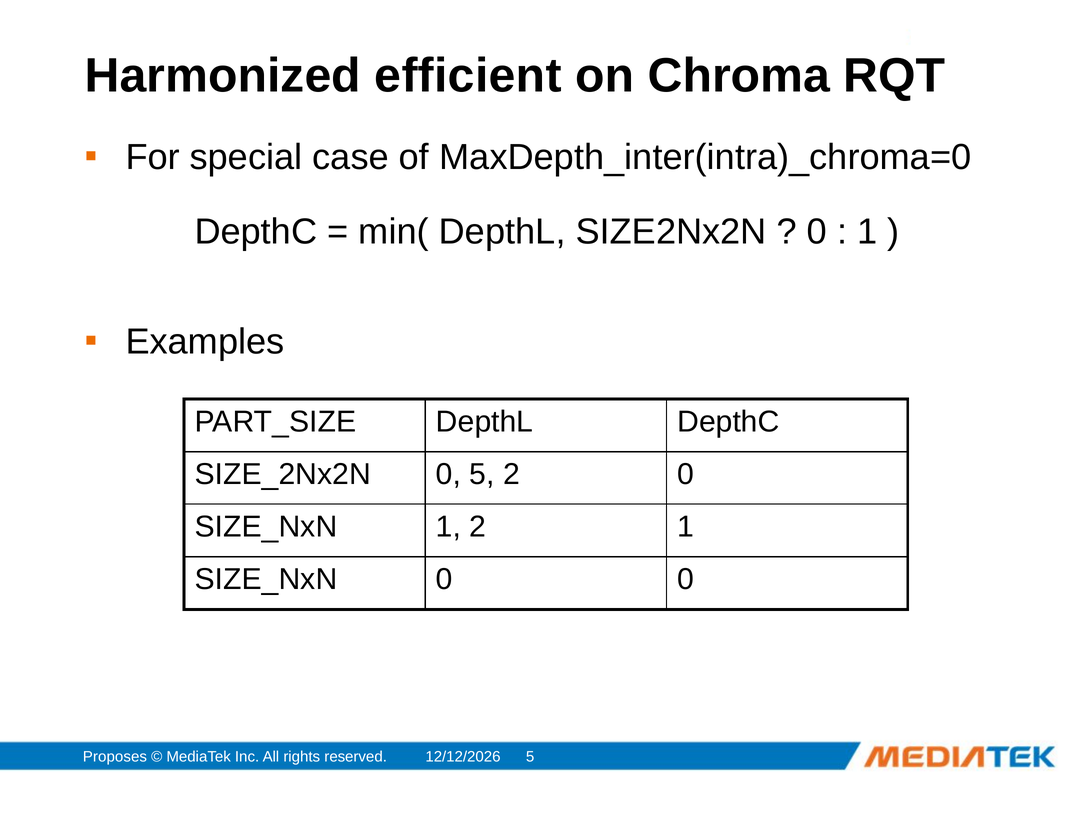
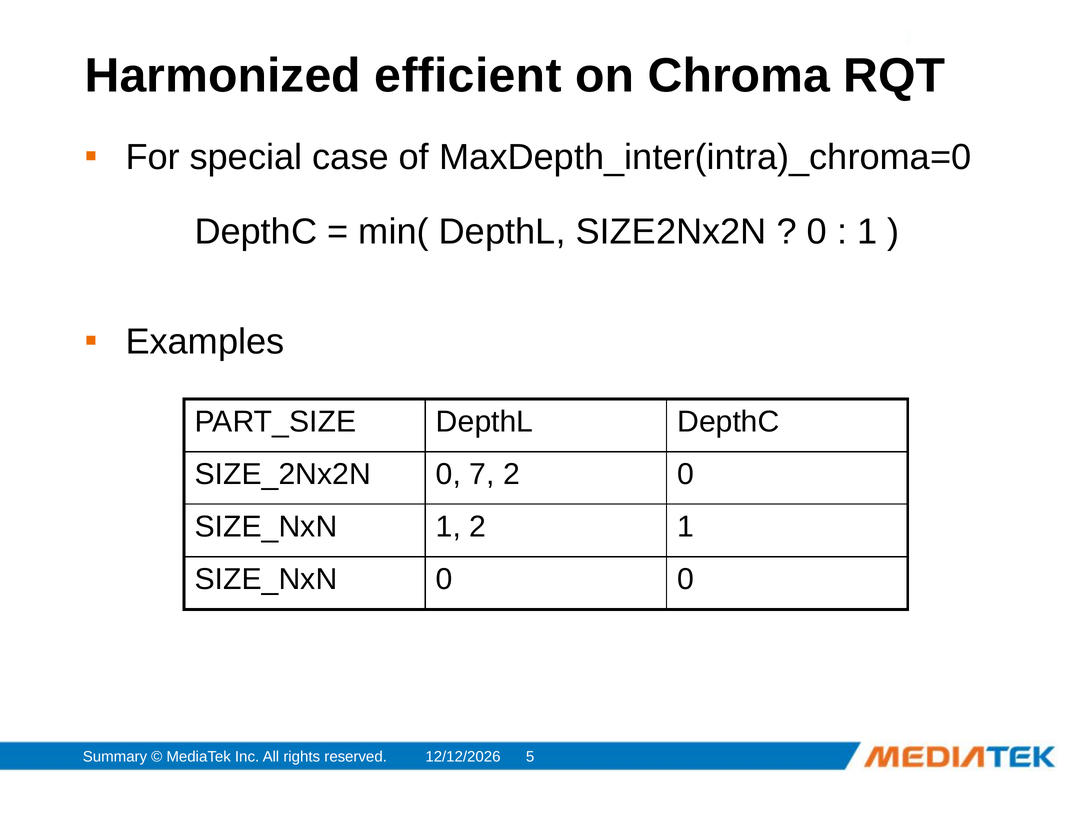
0 5: 5 -> 7 (482, 474)
Proposes: Proposes -> Summary (115, 756)
